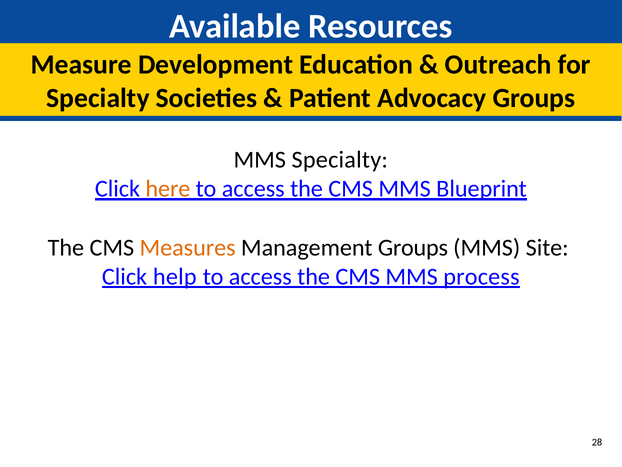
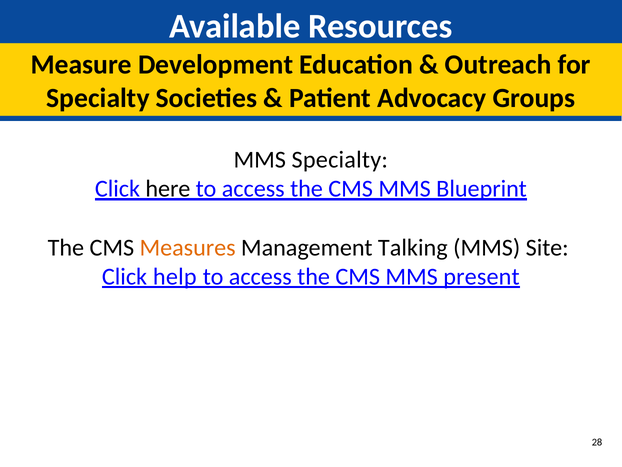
here colour: orange -> black (168, 189)
Management Groups: Groups -> Talking (413, 247)
process: process -> present (481, 276)
